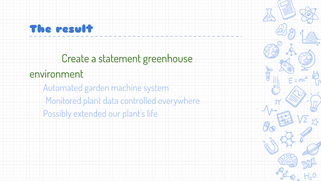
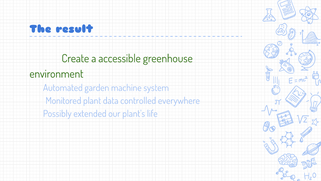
statement: statement -> accessible (120, 58)
